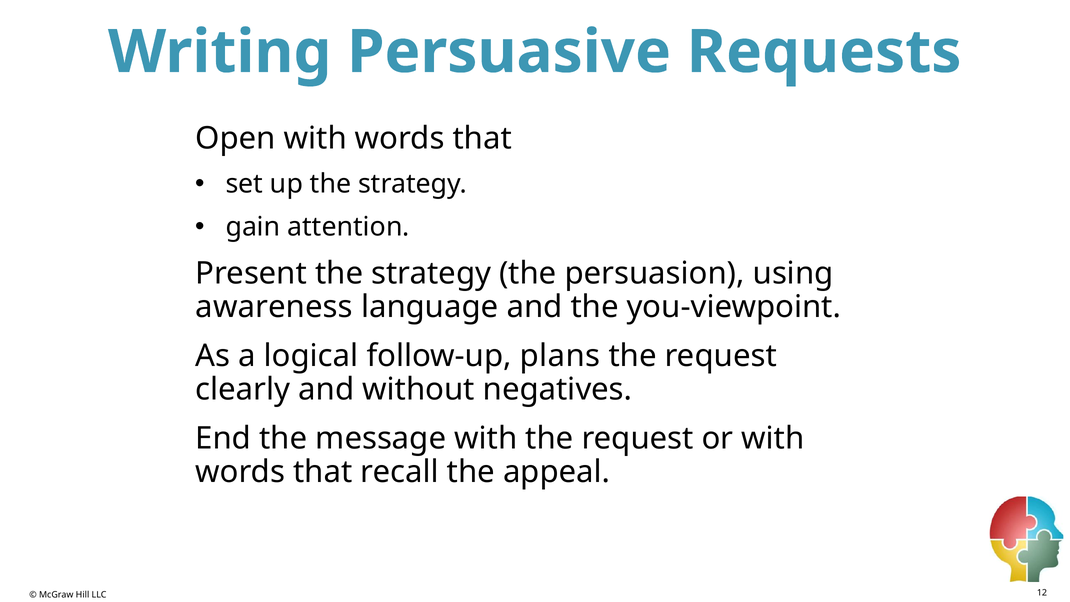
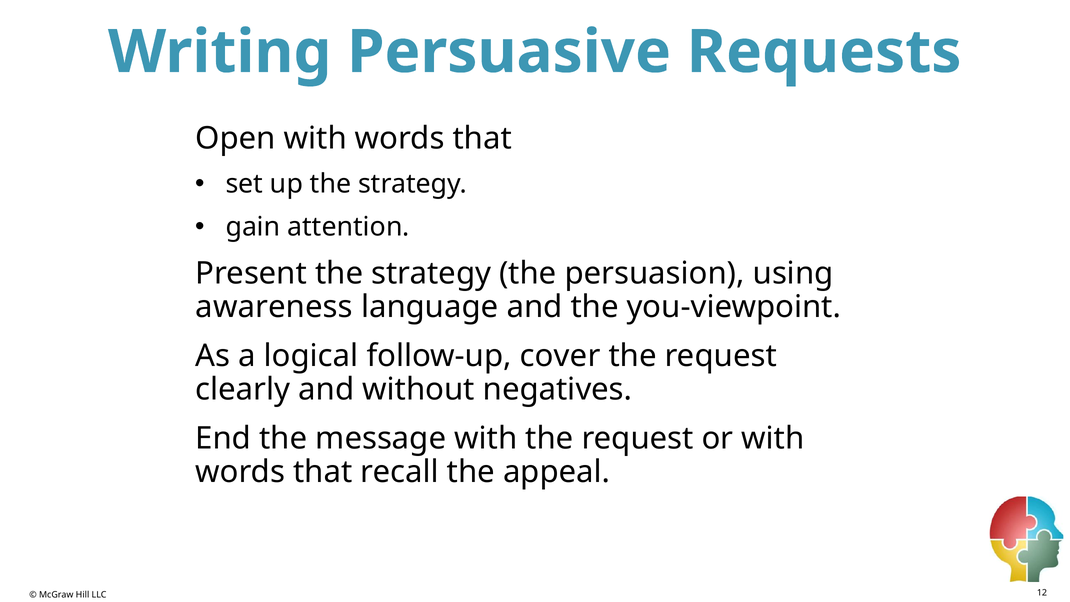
plans: plans -> cover (560, 356)
